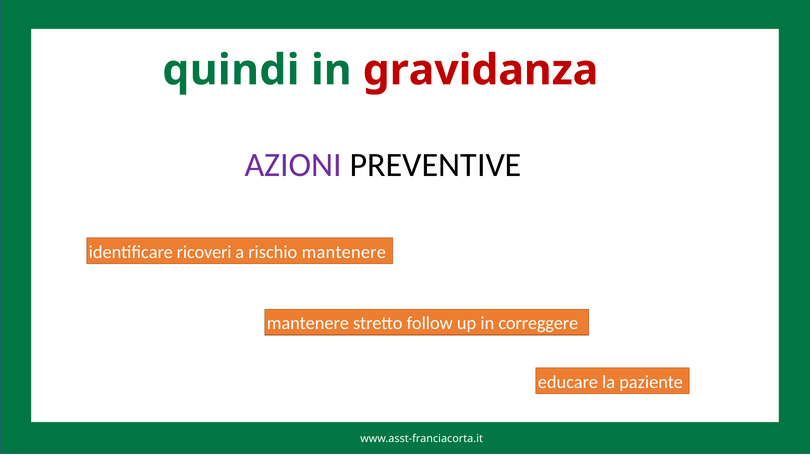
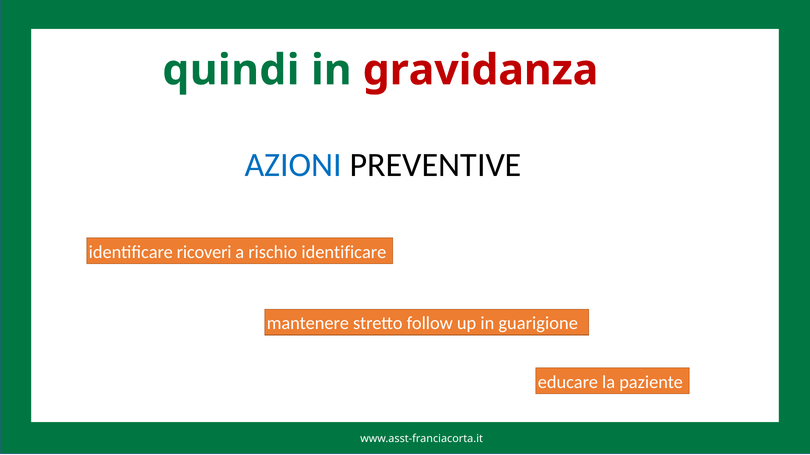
AZIONI colour: purple -> blue (293, 165)
rischio mantenere: mantenere -> identificare (344, 252)
correggere: correggere -> guarigione (538, 324)
